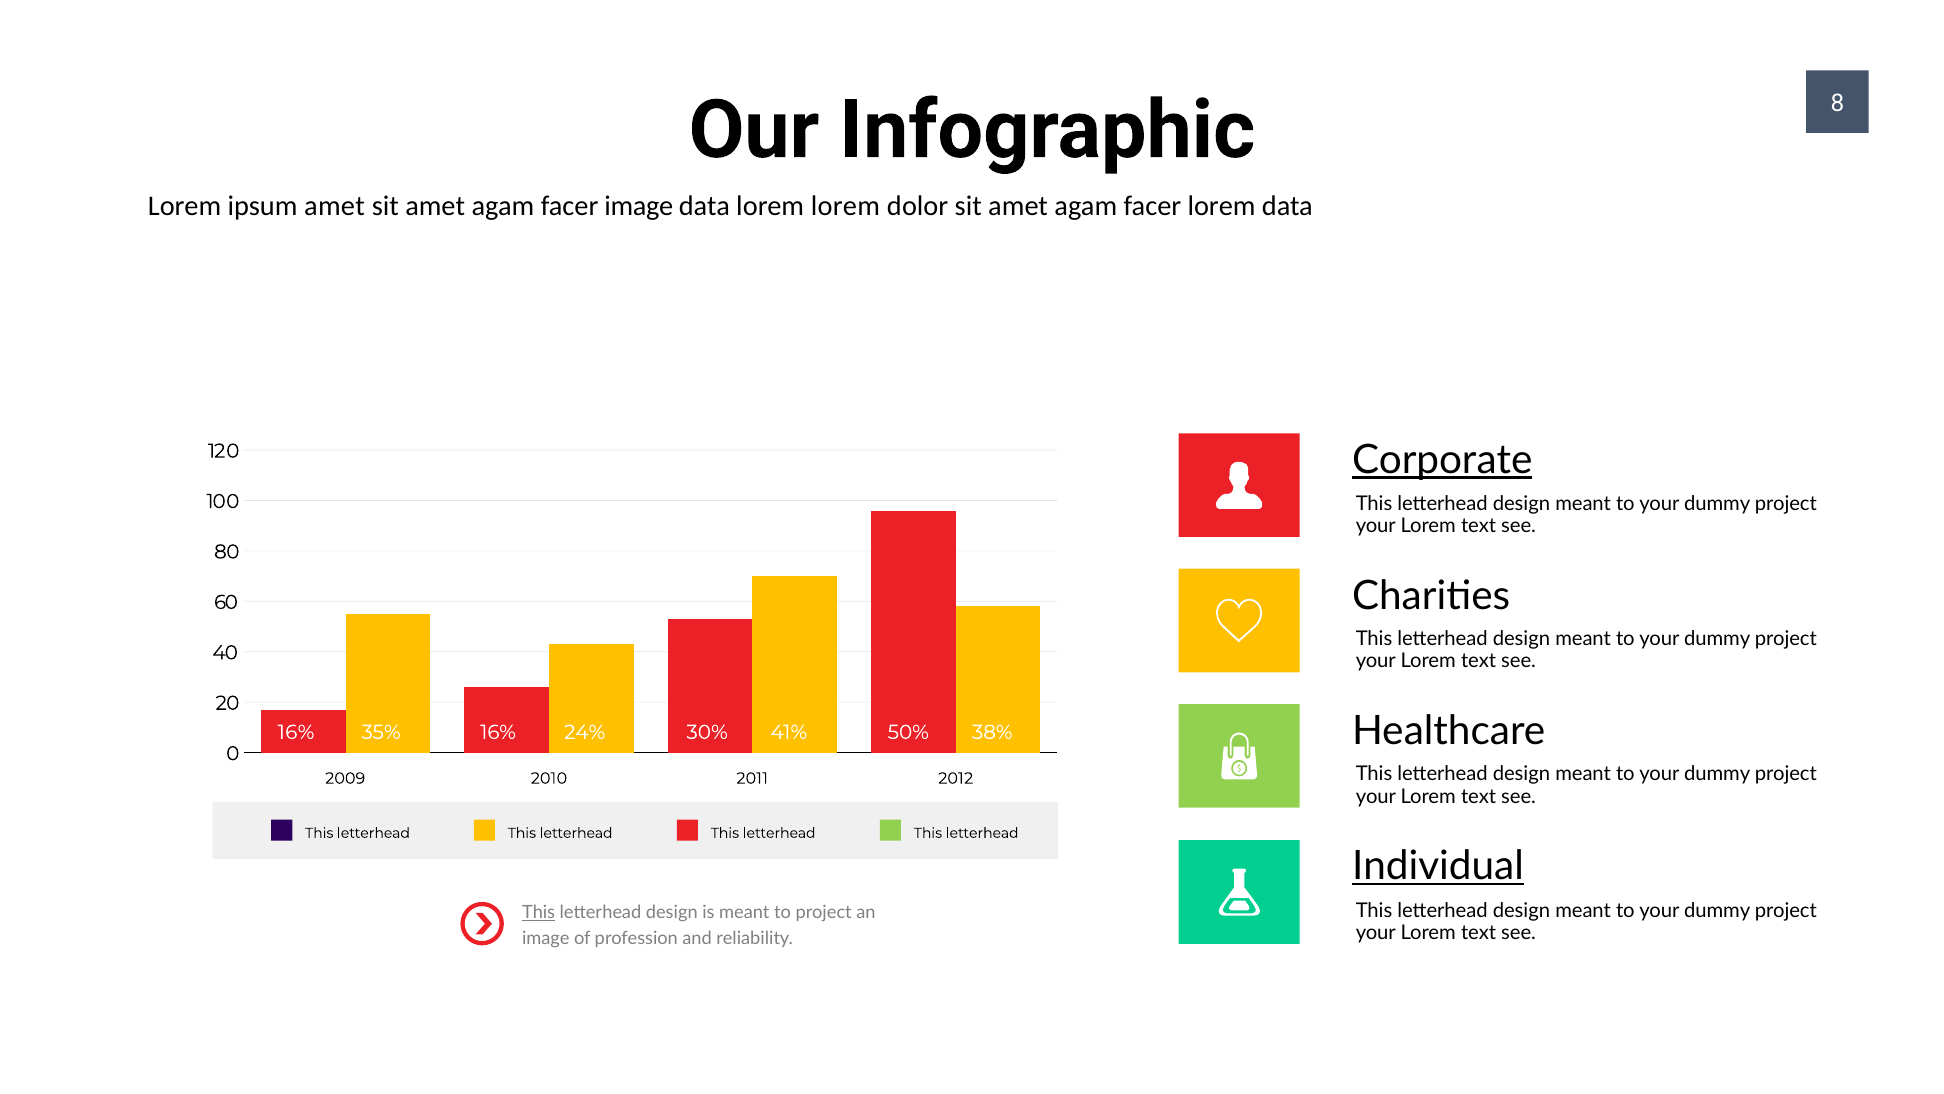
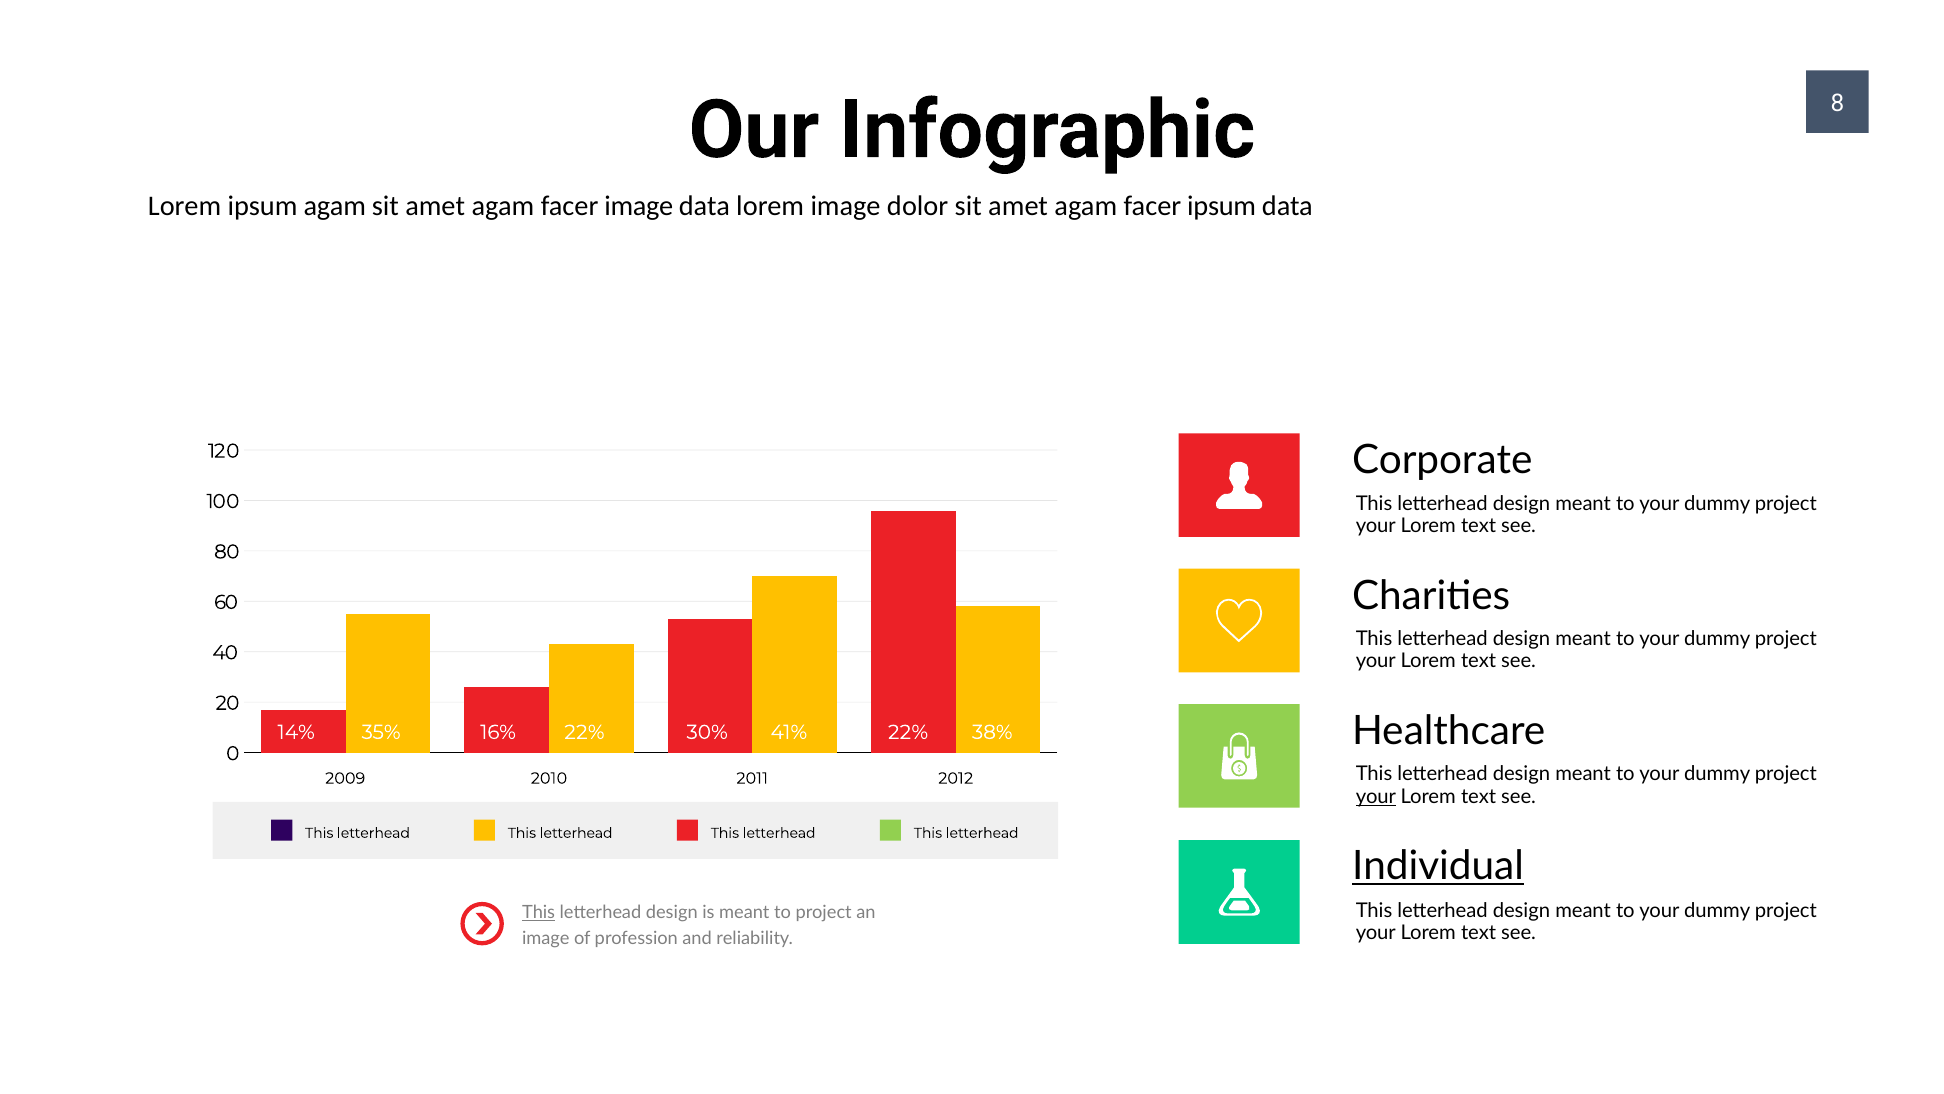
ipsum amet: amet -> agam (335, 206)
lorem lorem: lorem -> image (845, 206)
facer lorem: lorem -> ipsum (1222, 206)
Corporate underline: present -> none (1442, 460)
16%: 16% -> 14% (296, 732)
16% 24%: 24% -> 22% (584, 732)
41% 50%: 50% -> 22% (908, 732)
your underline: none -> present (1376, 796)
